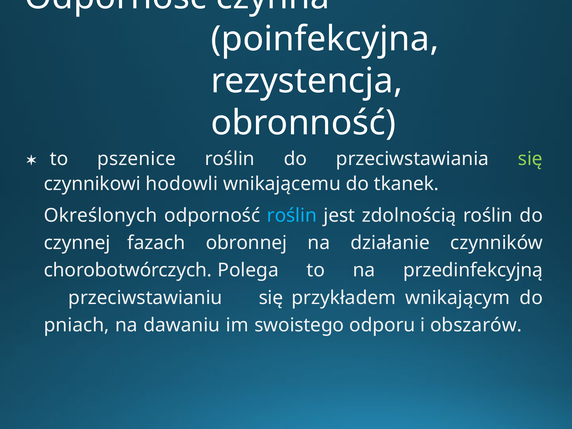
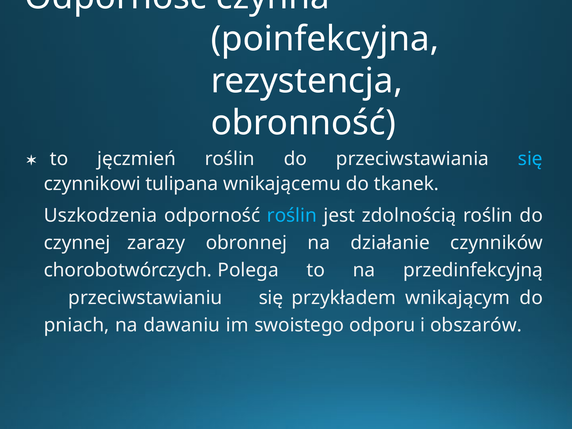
pszenice: pszenice -> jęczmień (137, 159)
się colour: light green -> light blue (530, 159)
hodowli: hodowli -> tulipana (182, 184)
Określonych: Określonych -> Uszkodzenia (101, 215)
fazach: fazach -> zarazy (156, 243)
